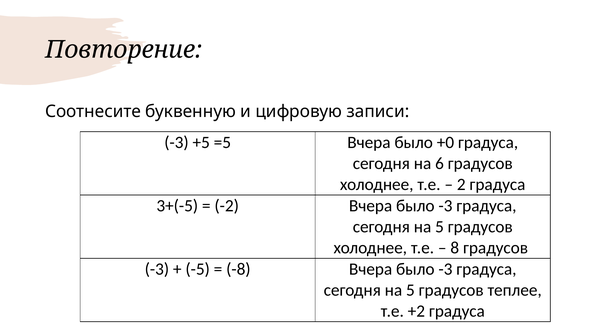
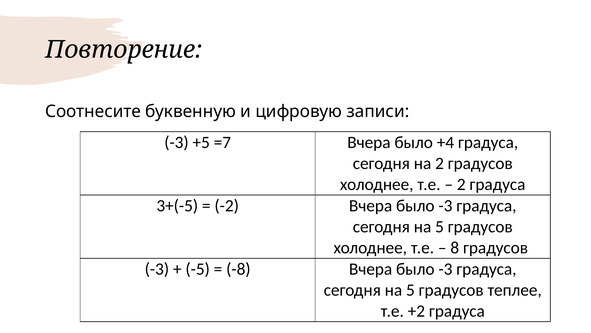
=5: =5 -> =7 (222, 142)
+0: +0 -> +4 (445, 142)
на 6: 6 -> 2 (439, 163)
